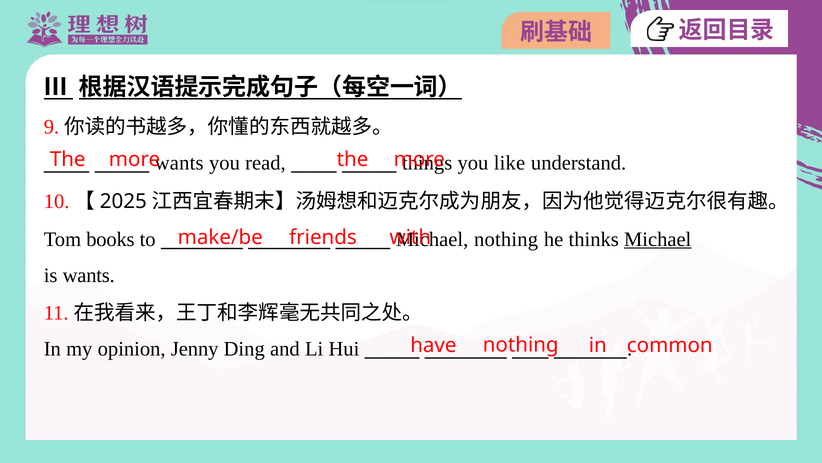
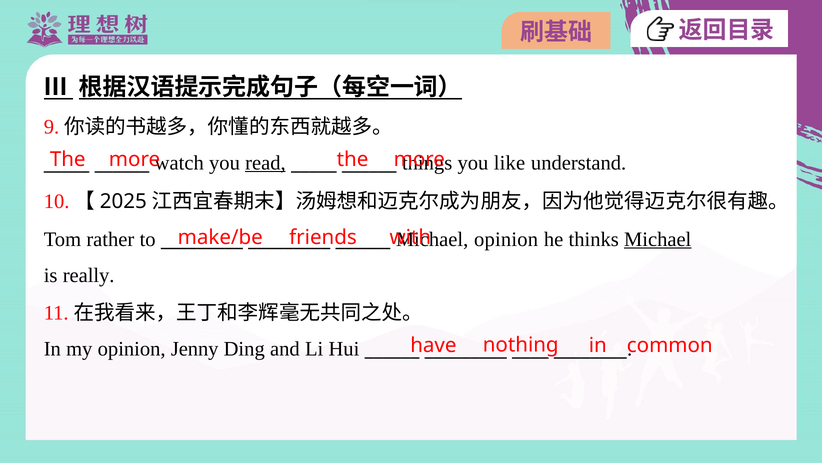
wants: wants -> watch (179, 163)
read underline: none -> present (265, 163)
books: books -> rather (110, 239)
nothing: nothing -> opinion (506, 239)
is wants: wants -> really (89, 275)
